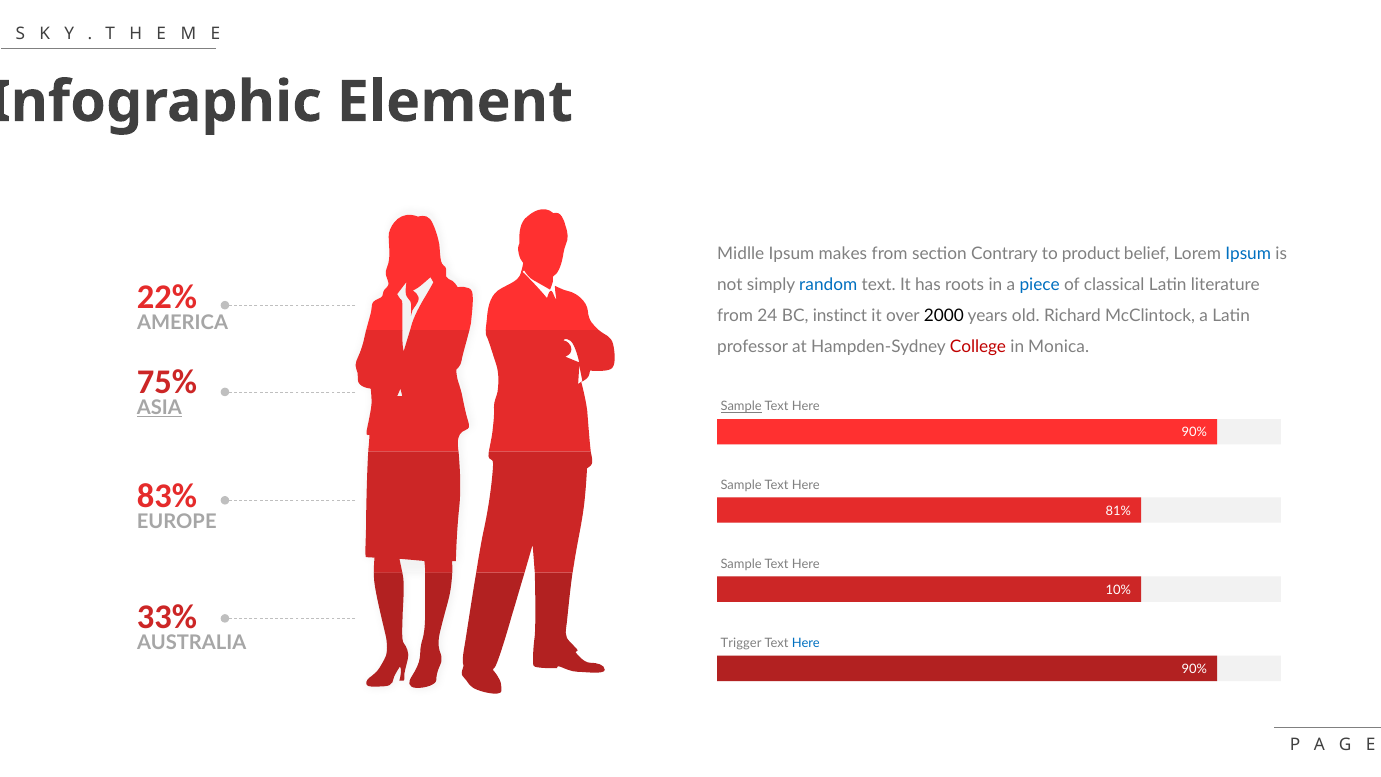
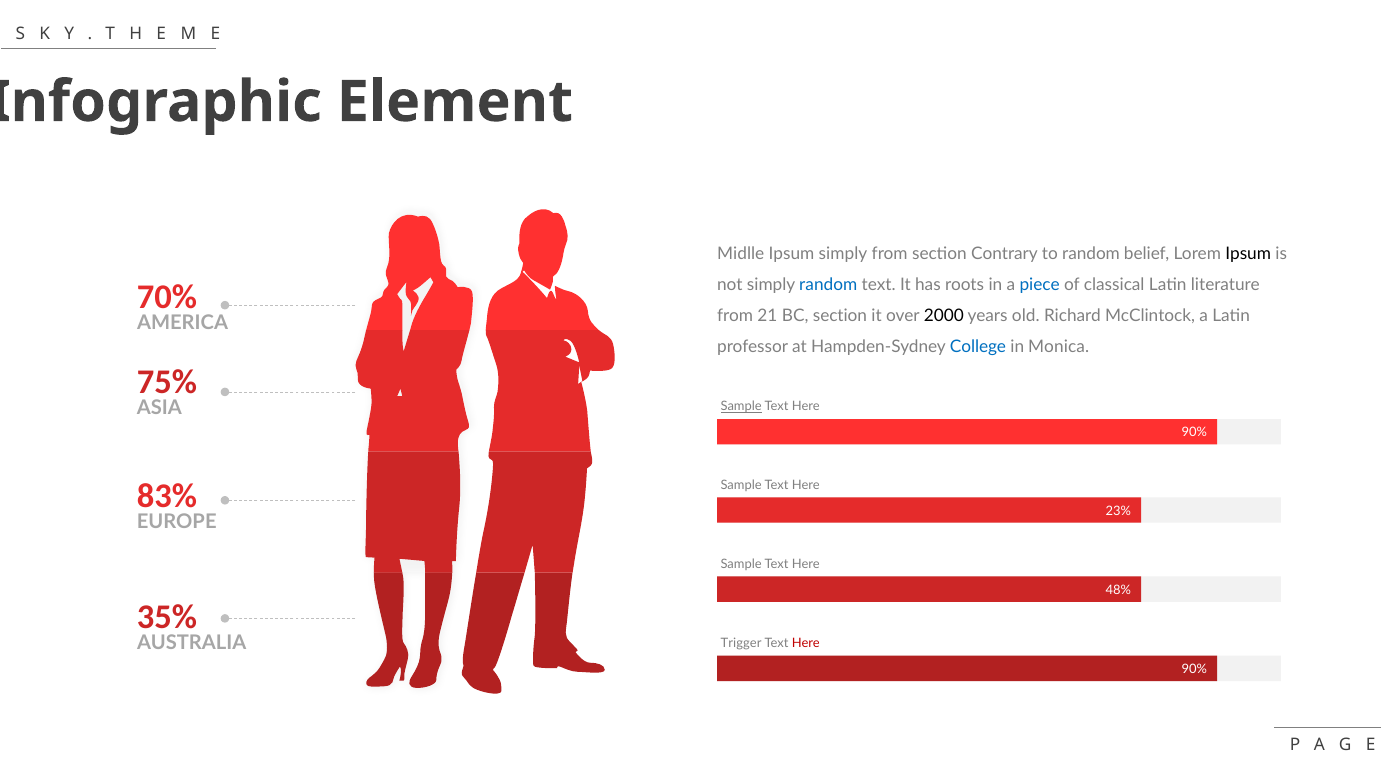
Ipsum makes: makes -> simply (843, 254)
to product: product -> random (1091, 254)
Ipsum colour: blue -> black (1248, 254)
22%: 22% -> 70% (167, 297)
24: 24 -> 21 (767, 316)
BC instinct: instinct -> section (840, 316)
College colour: red -> blue (978, 347)
ASIA underline: present -> none (159, 408)
81%: 81% -> 23% (1118, 511)
10%: 10% -> 48% (1118, 590)
33%: 33% -> 35% (167, 616)
Here colour: blue -> red (806, 643)
